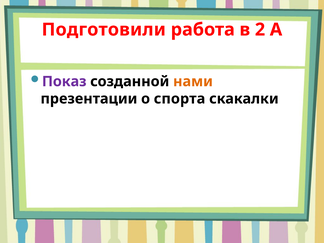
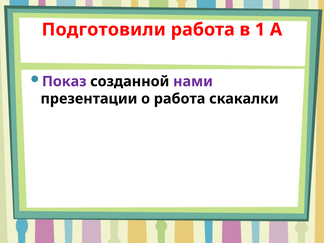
2: 2 -> 1 (260, 30)
нами colour: orange -> purple (193, 81)
о спорта: спорта -> работа (180, 99)
